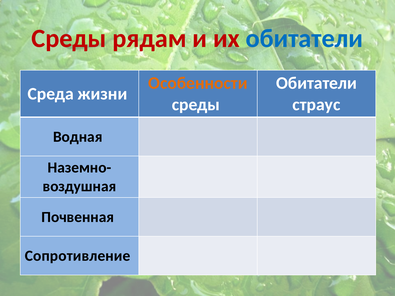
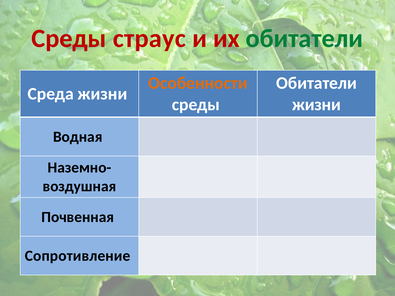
рядам: рядам -> страус (149, 38)
обитатели colour: blue -> green (304, 38)
страус: страус -> жизни (317, 105)
